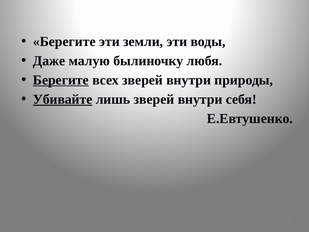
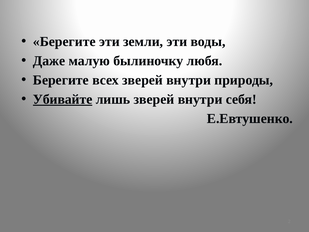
Берегите underline: present -> none (61, 80)
